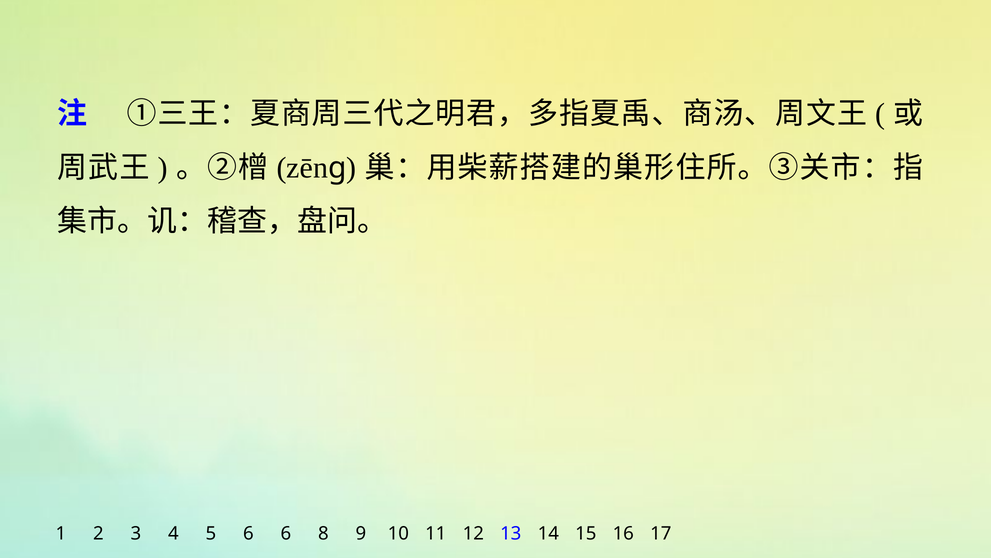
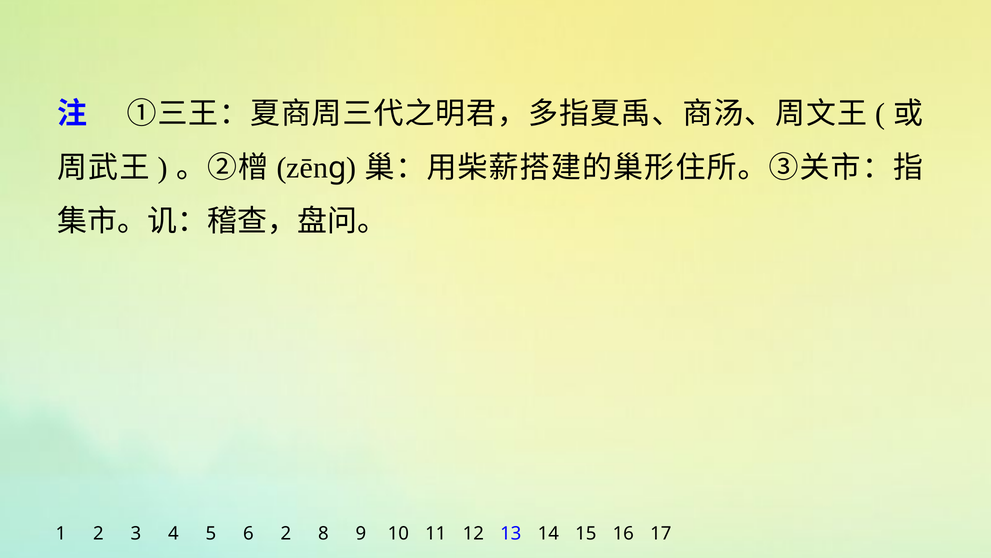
6 6: 6 -> 2 (286, 533)
